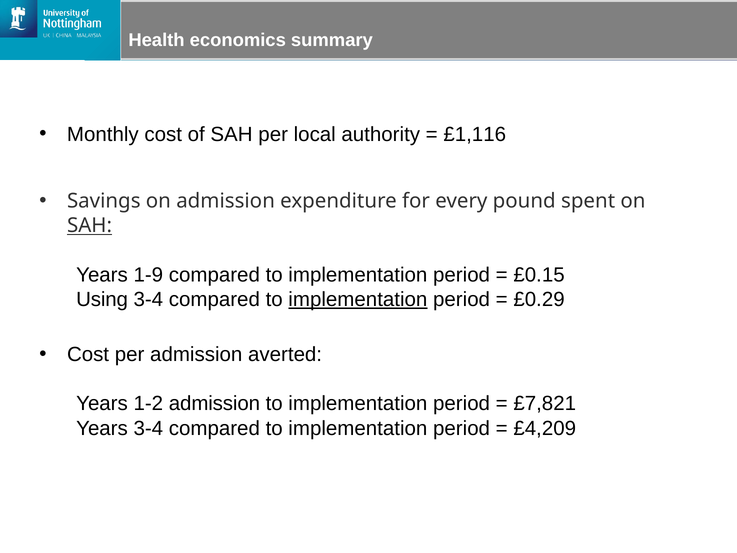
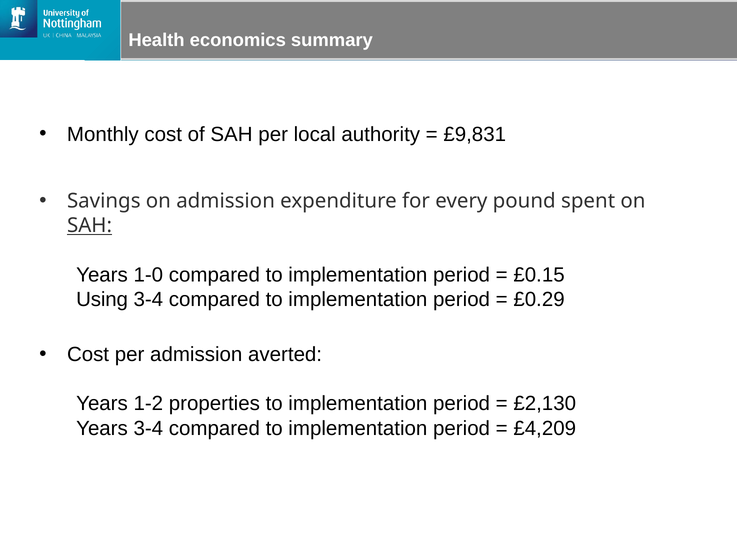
£1,116: £1,116 -> £9,831 (475, 134)
1-9: 1-9 -> 1-0 (148, 275)
implementation underline: present -> none (358, 299)
1-2 admission: admission -> properties (214, 404)
£7,821: £7,821 -> £2,130 (545, 404)
